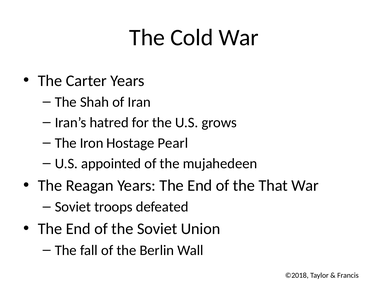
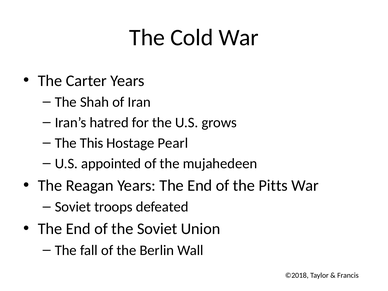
Iron: Iron -> This (92, 143)
That: That -> Pitts (273, 186)
